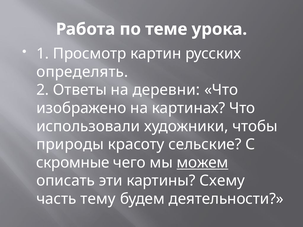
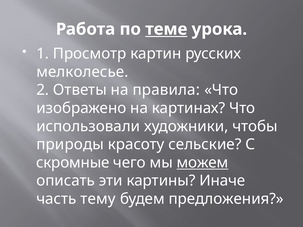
теме underline: none -> present (166, 29)
определять: определять -> мелколесье (82, 72)
деревни: деревни -> правила (166, 90)
Схему: Схему -> Иначе (222, 181)
деятельности: деятельности -> предложения (226, 199)
